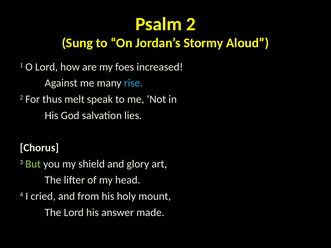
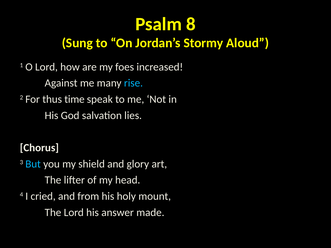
Psalm 2: 2 -> 8 (191, 24)
melt: melt -> time (74, 99)
But colour: light green -> light blue (33, 164)
